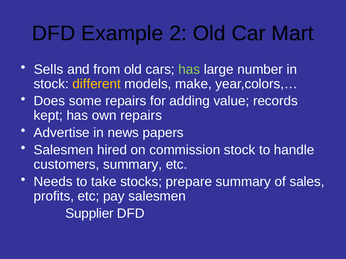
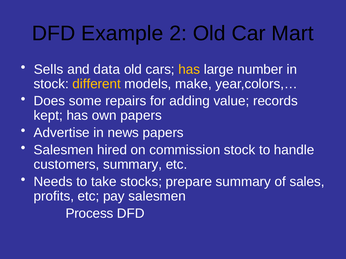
from: from -> data (107, 69)
has colour: light green -> yellow (189, 69)
own repairs: repairs -> papers (141, 116)
Supplier: Supplier -> Process (89, 214)
